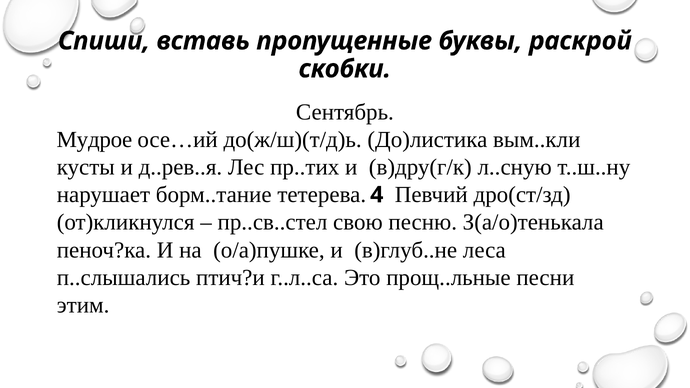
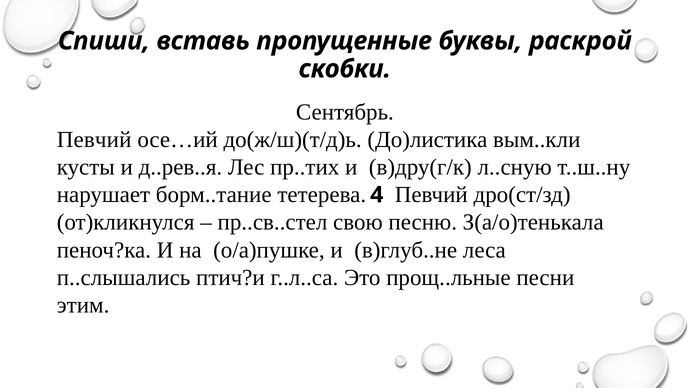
Мудрое: Мудрое -> Певчий (94, 140)
